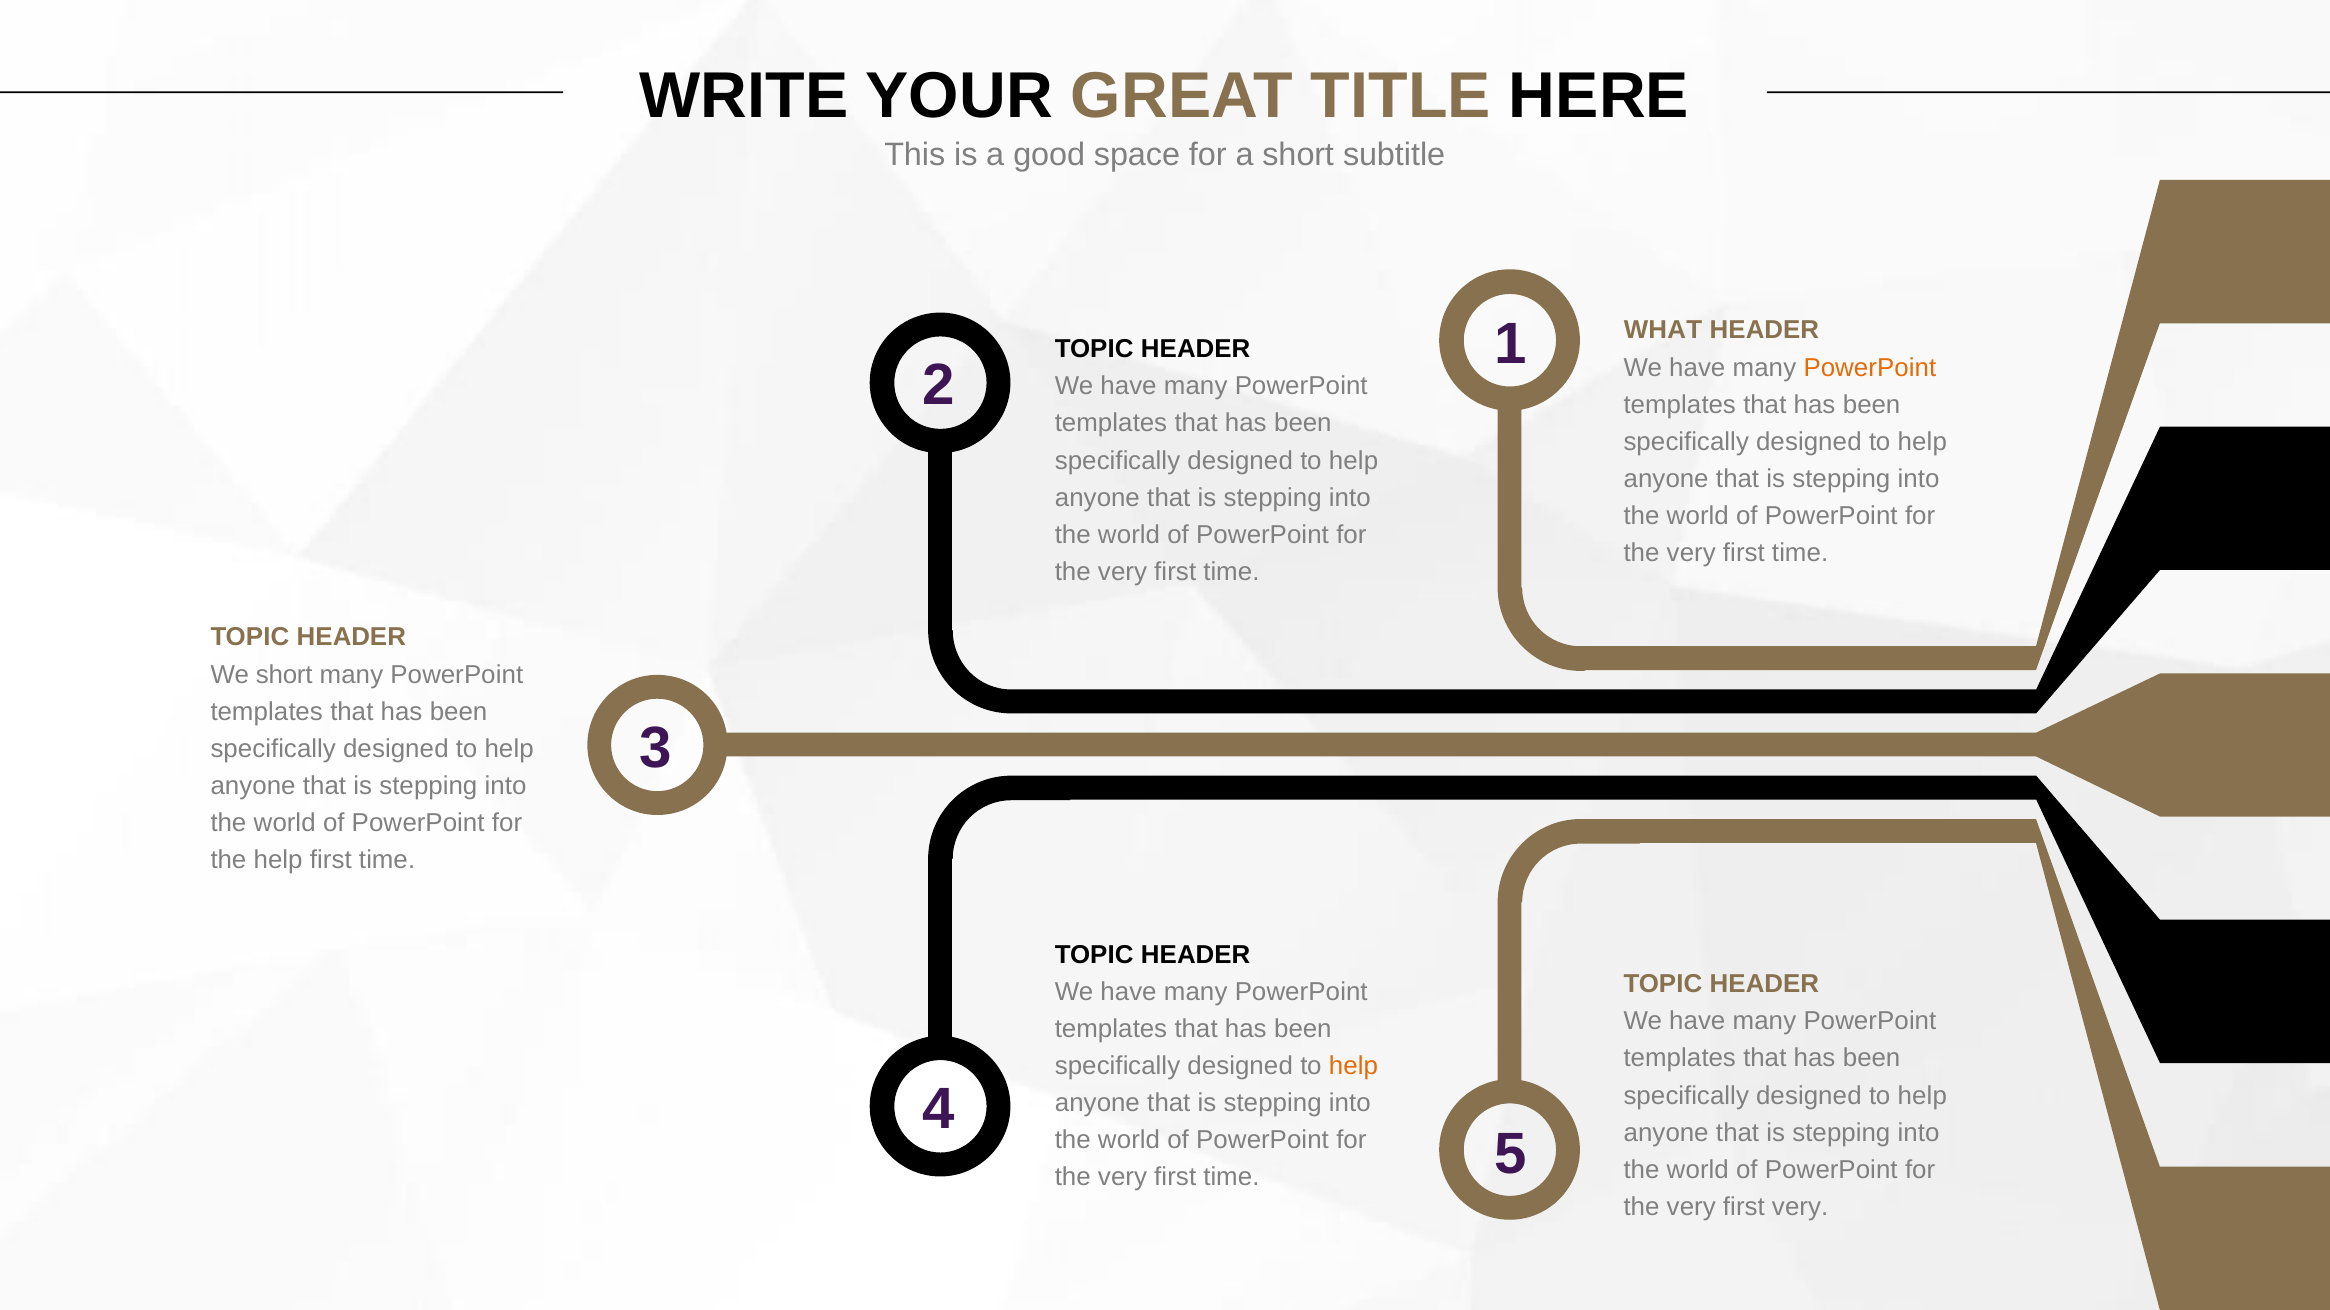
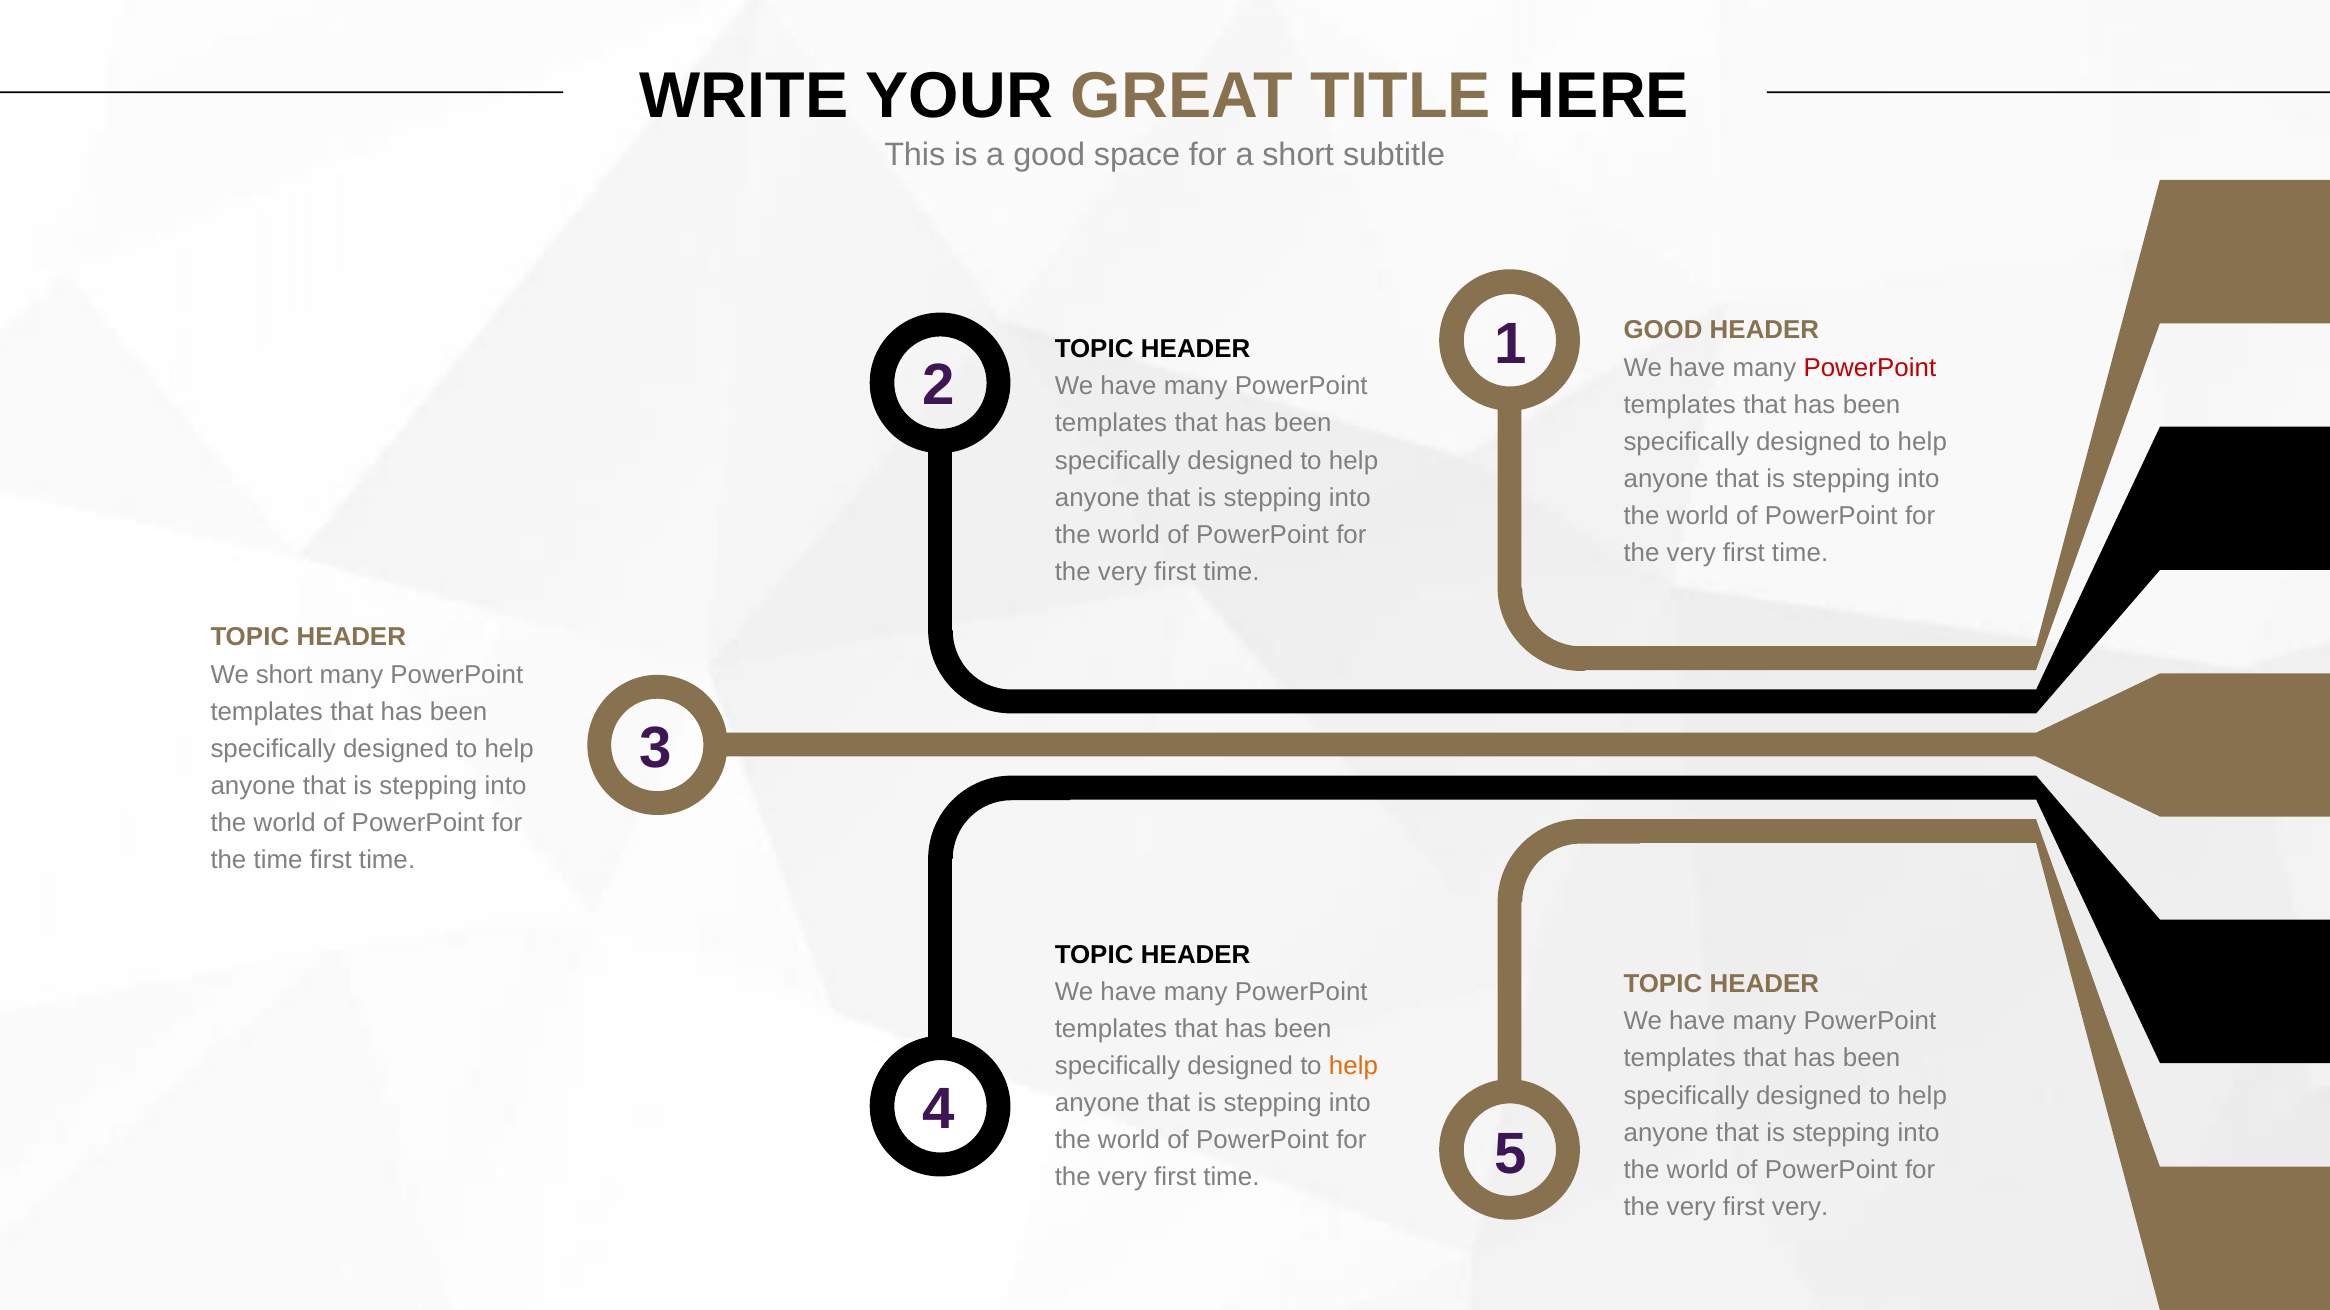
WHAT: WHAT -> GOOD (1663, 331)
PowerPoint colour: orange -> red (1870, 368)
the help: help -> time (278, 860)
